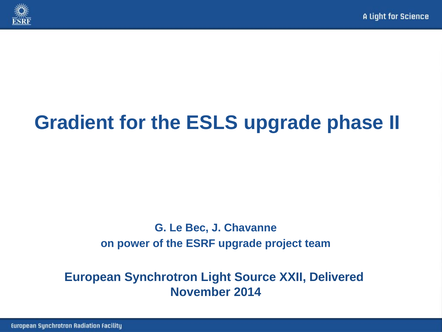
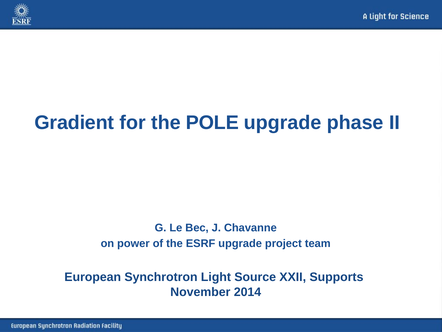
ESLS: ESLS -> POLE (212, 123)
Delivered: Delivered -> Supports (336, 277)
